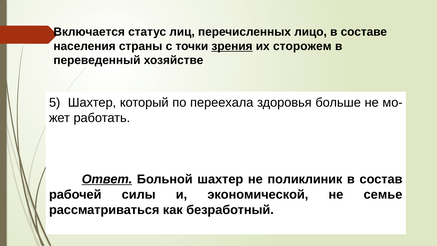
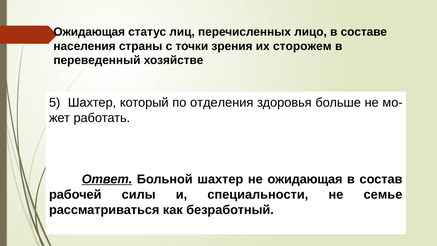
Включается: Включается -> Ожидающая (89, 32)
зрения underline: present -> none (232, 46)
переехала: переехала -> отделения (222, 103)
не поликлиник: поликлиник -> ожидающая (305, 179)
экономической: экономической -> специальности (258, 194)
